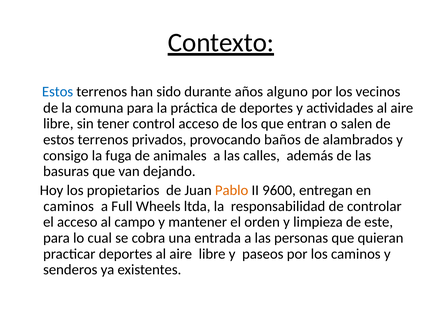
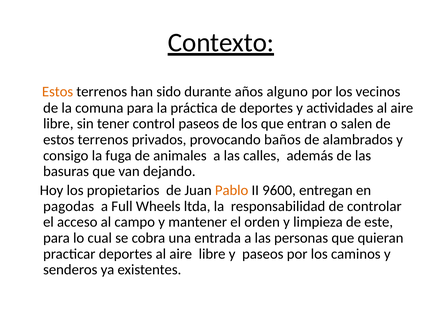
Estos colour: blue -> orange (58, 92)
control acceso: acceso -> paseos (199, 124)
caminos: caminos -> pagodas (69, 207)
